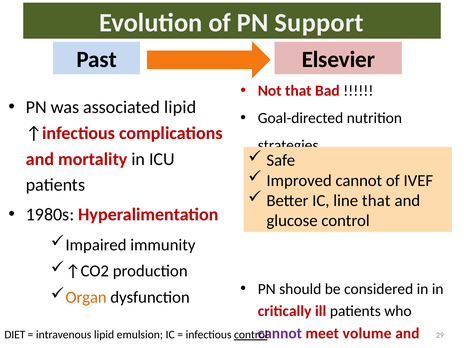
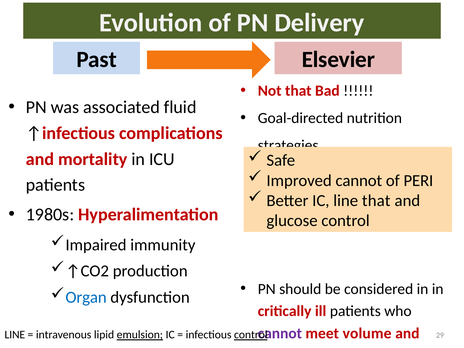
Support: Support -> Delivery (319, 23)
associated lipid: lipid -> fluid (180, 107)
IVEF: IVEF -> PERI (418, 181)
Organ colour: orange -> blue (86, 297)
DIET: DIET -> LINE (15, 335)
emulsion underline: none -> present (140, 335)
